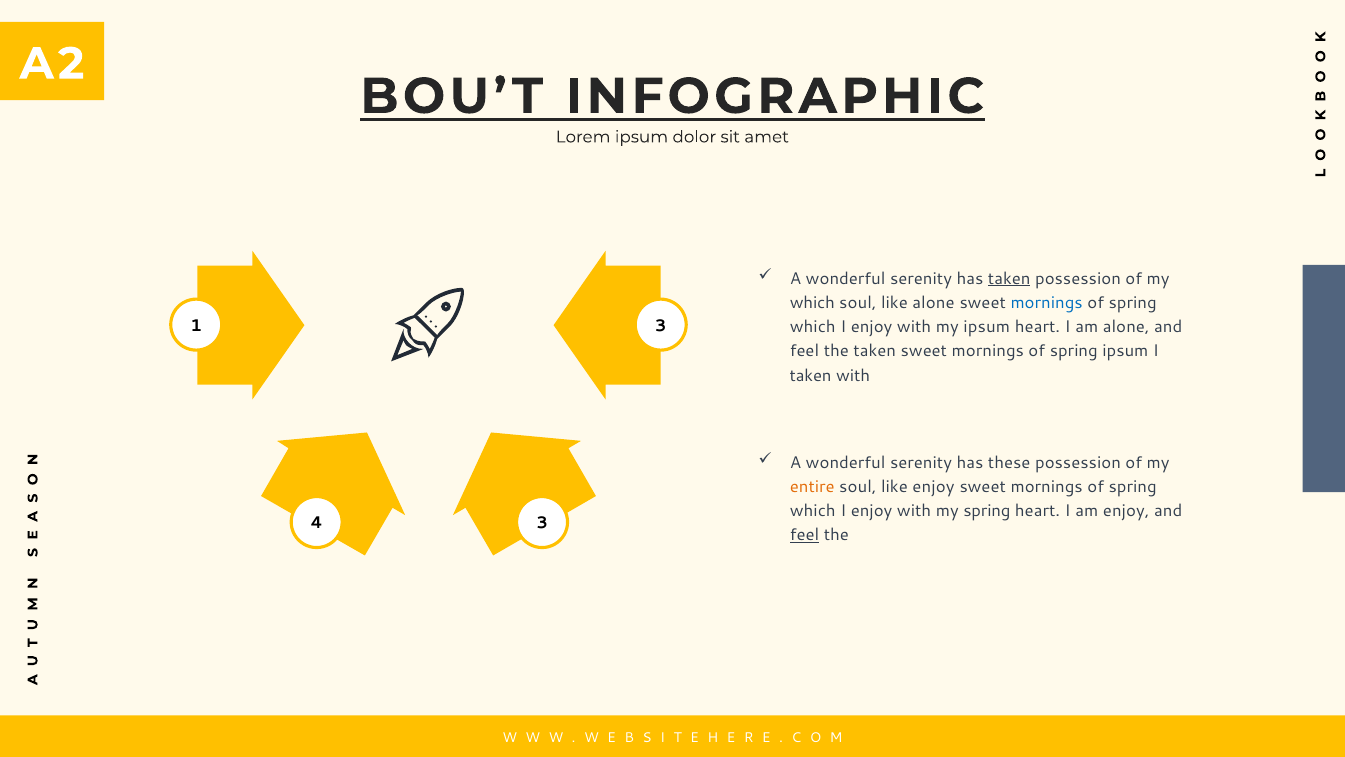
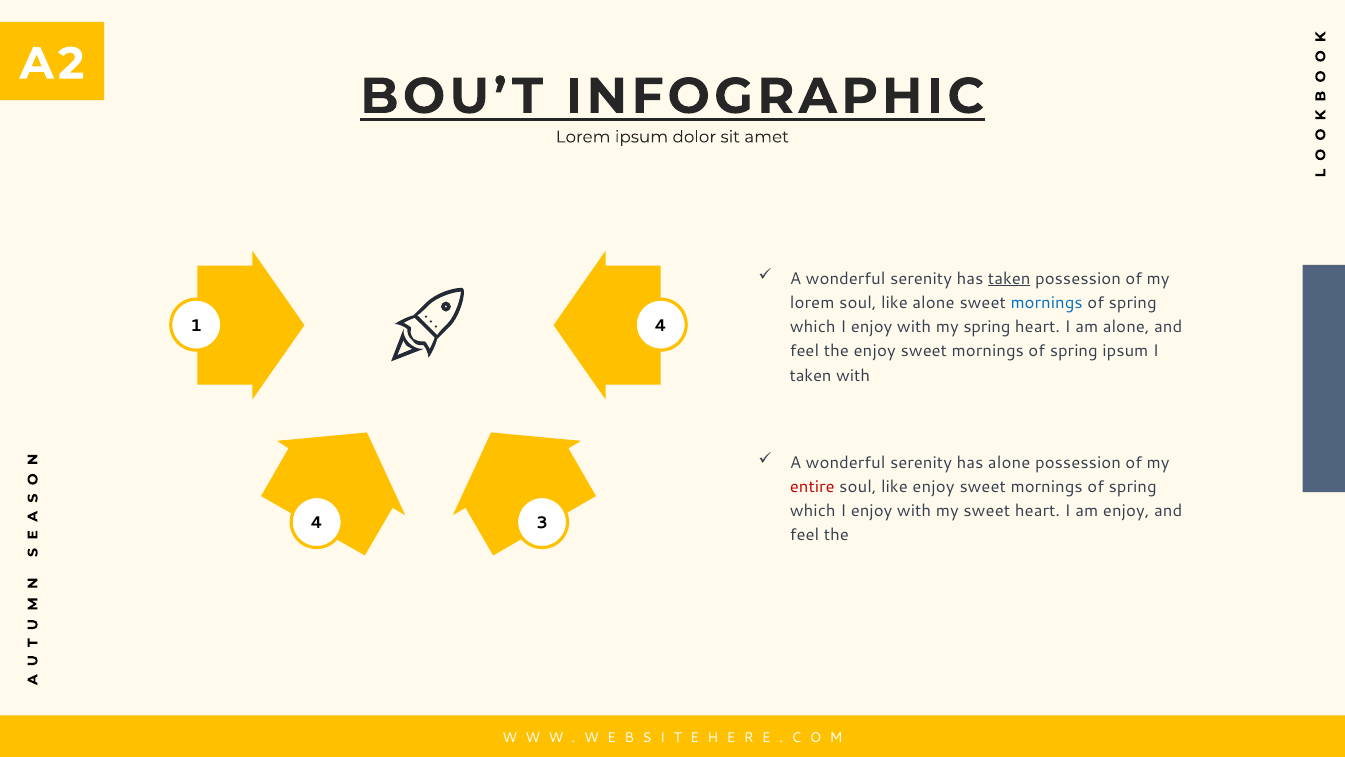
which: which -> lorem (812, 303)
1 3: 3 -> 4 (661, 326)
my ipsum: ipsum -> spring (987, 327)
the taken: taken -> enjoy (875, 351)
has these: these -> alone (1009, 463)
entire colour: orange -> red (812, 487)
my spring: spring -> sweet (987, 511)
feel underline: present -> none (805, 535)
